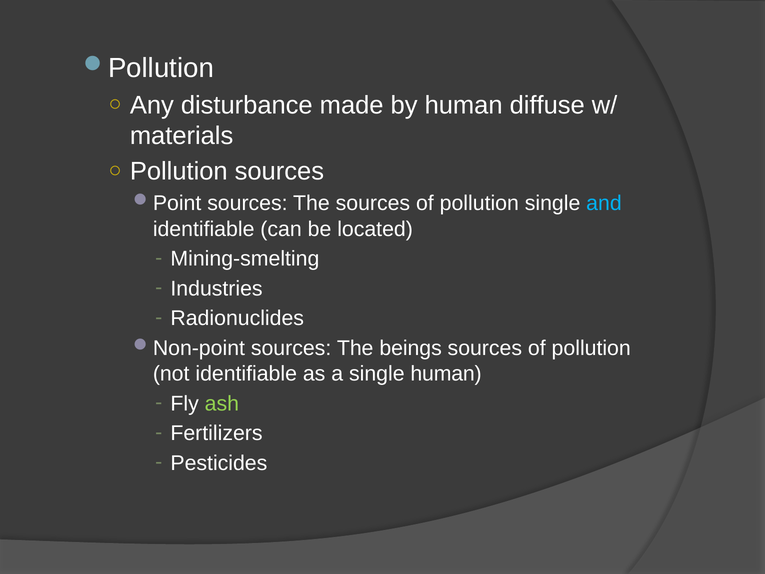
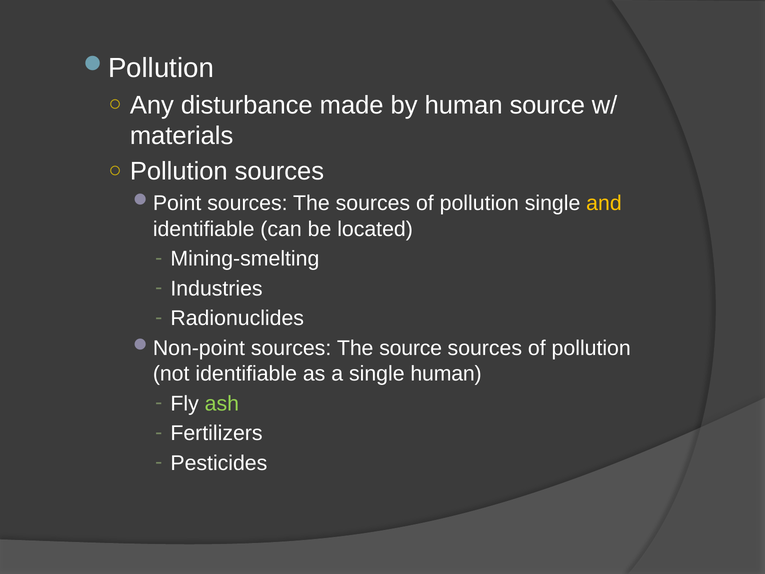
human diffuse: diffuse -> source (547, 105)
and colour: light blue -> yellow (604, 203)
The beings: beings -> source (411, 348)
